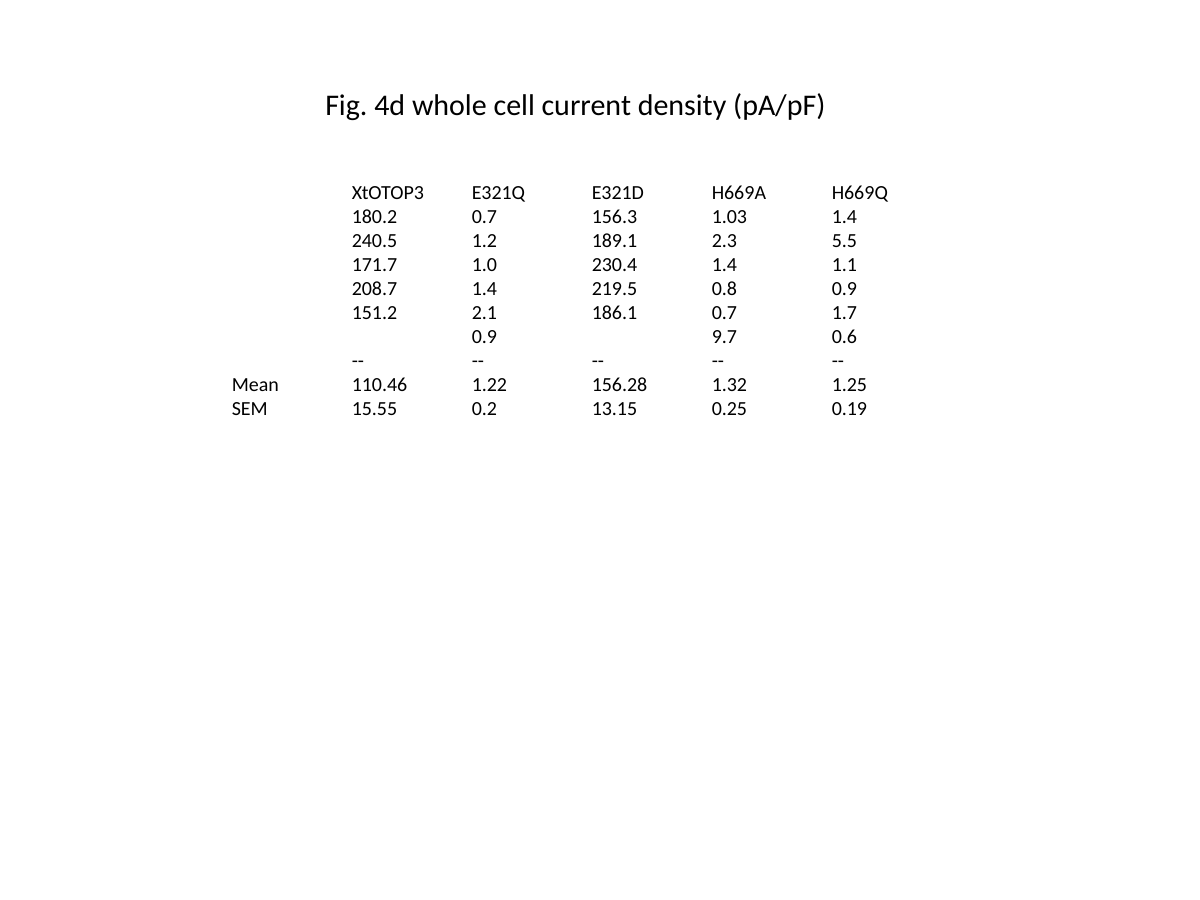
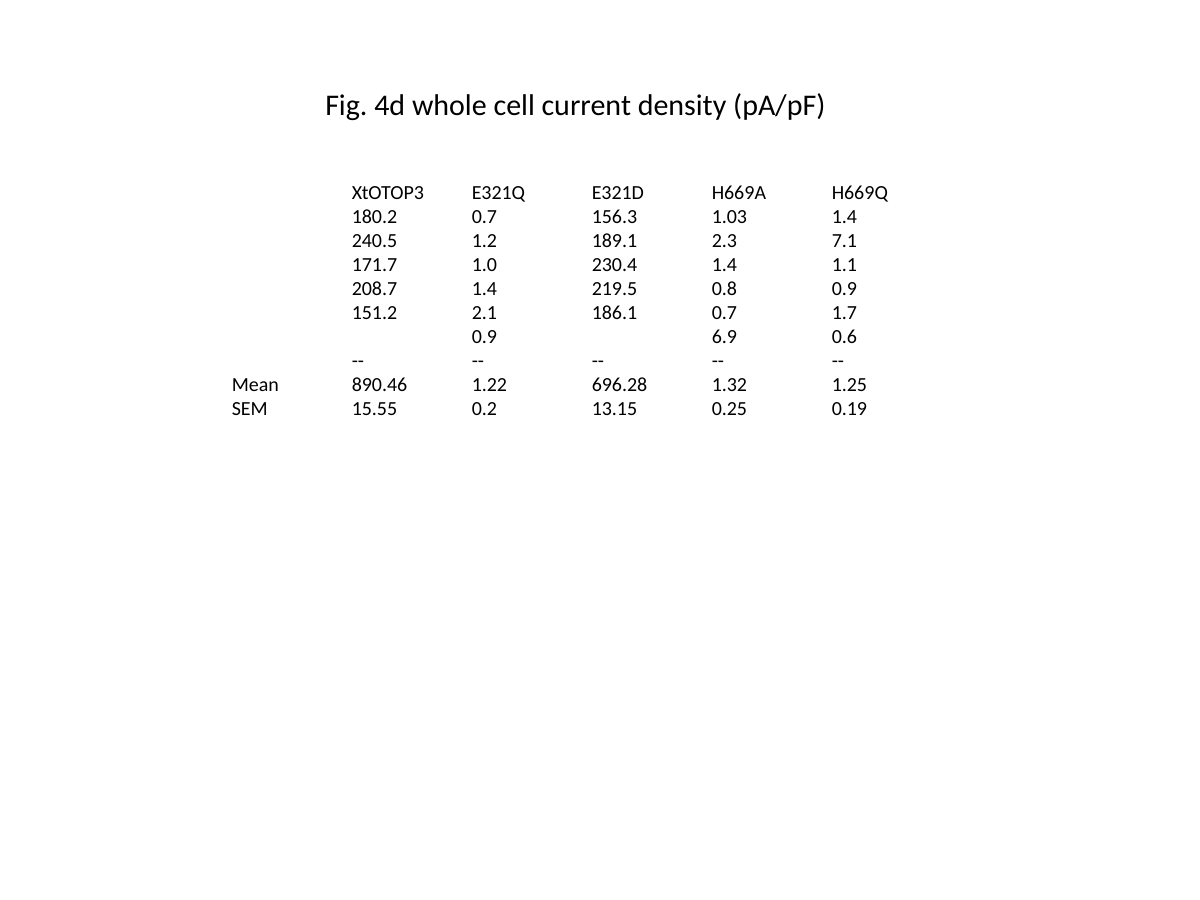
5.5: 5.5 -> 7.1 (844, 241)
9.7: 9.7 -> 6.9 (724, 337)
110.46: 110.46 -> 890.46 (380, 385)
156.28: 156.28 -> 696.28 (620, 385)
